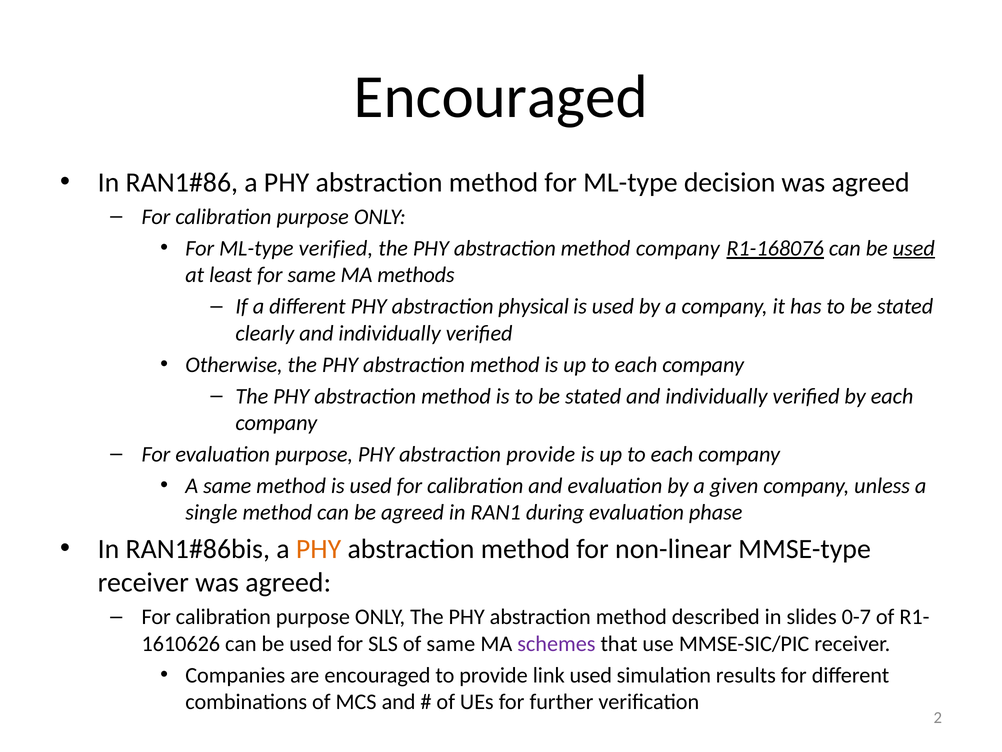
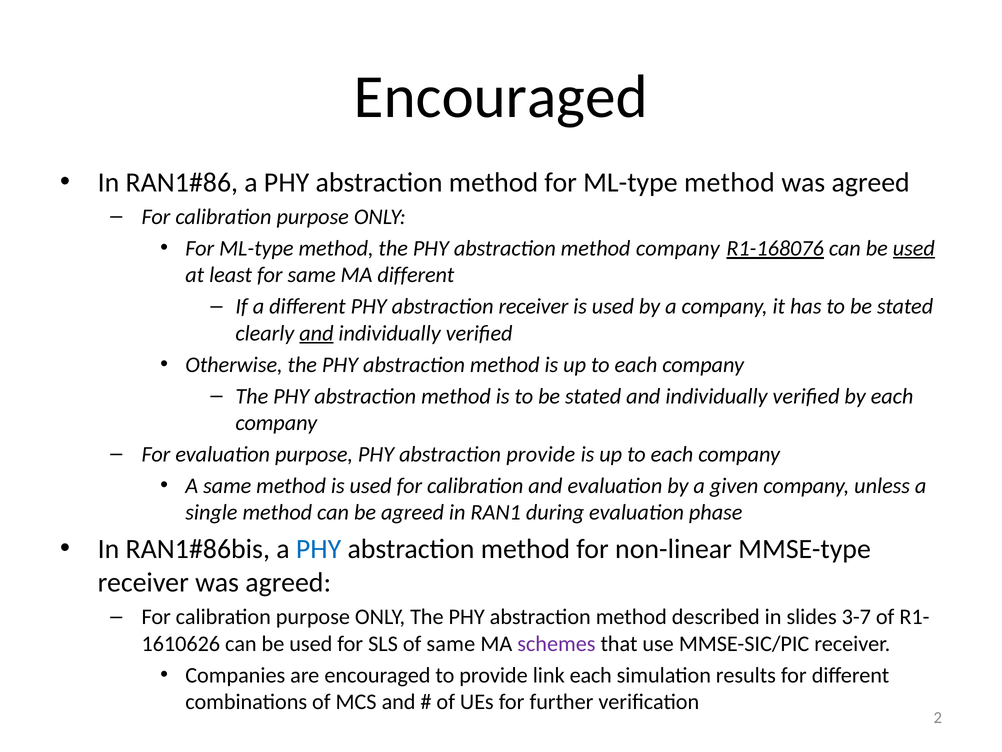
method for ML-type decision: decision -> method (729, 182)
verified: verified -> method (336, 248)
MA methods: methods -> different (416, 275)
abstraction physical: physical -> receiver (534, 306)
and underline: none -> present (316, 333)
PHY colour: orange -> blue (319, 549)
0-7: 0-7 -> 3-7 (856, 617)
link used: used -> each (591, 675)
